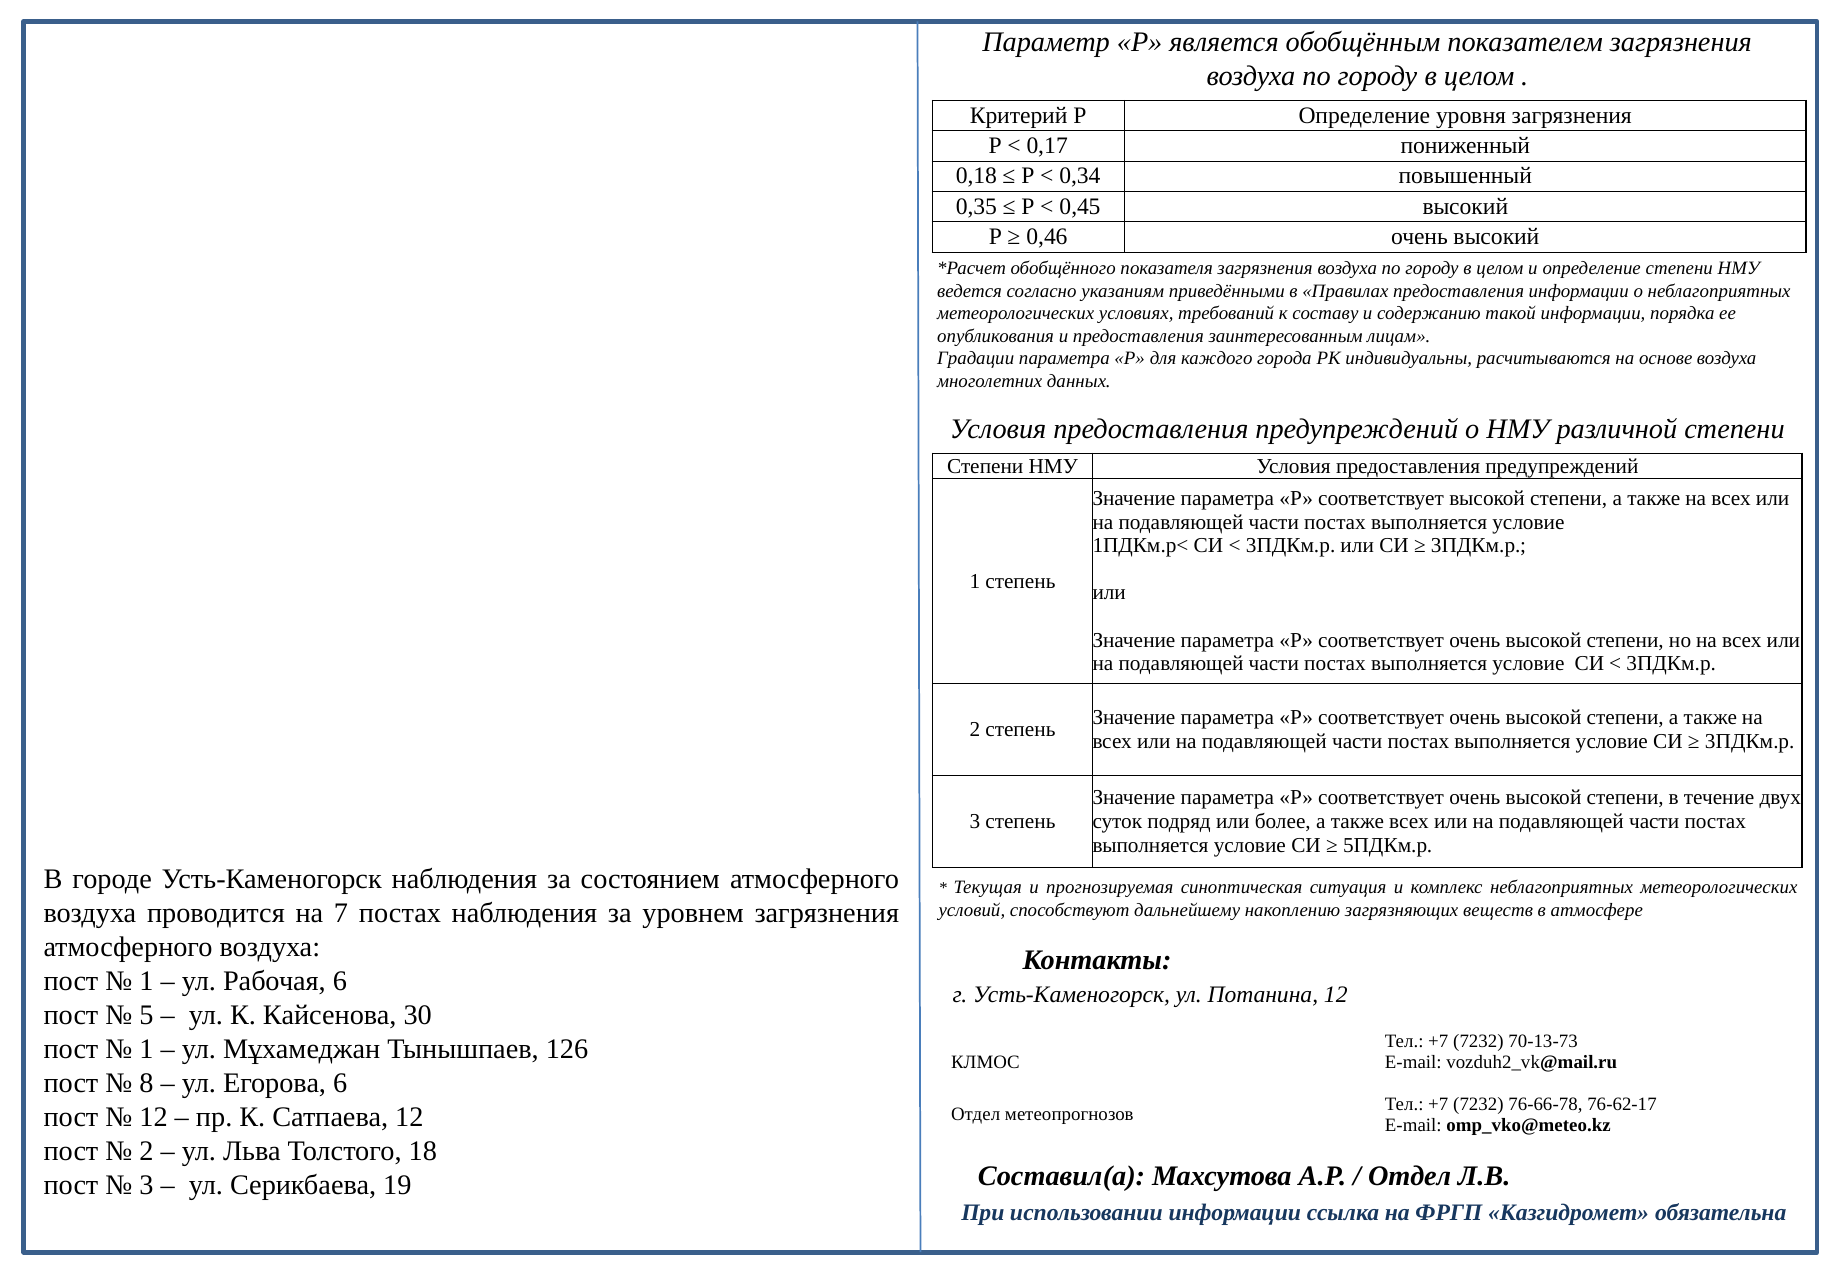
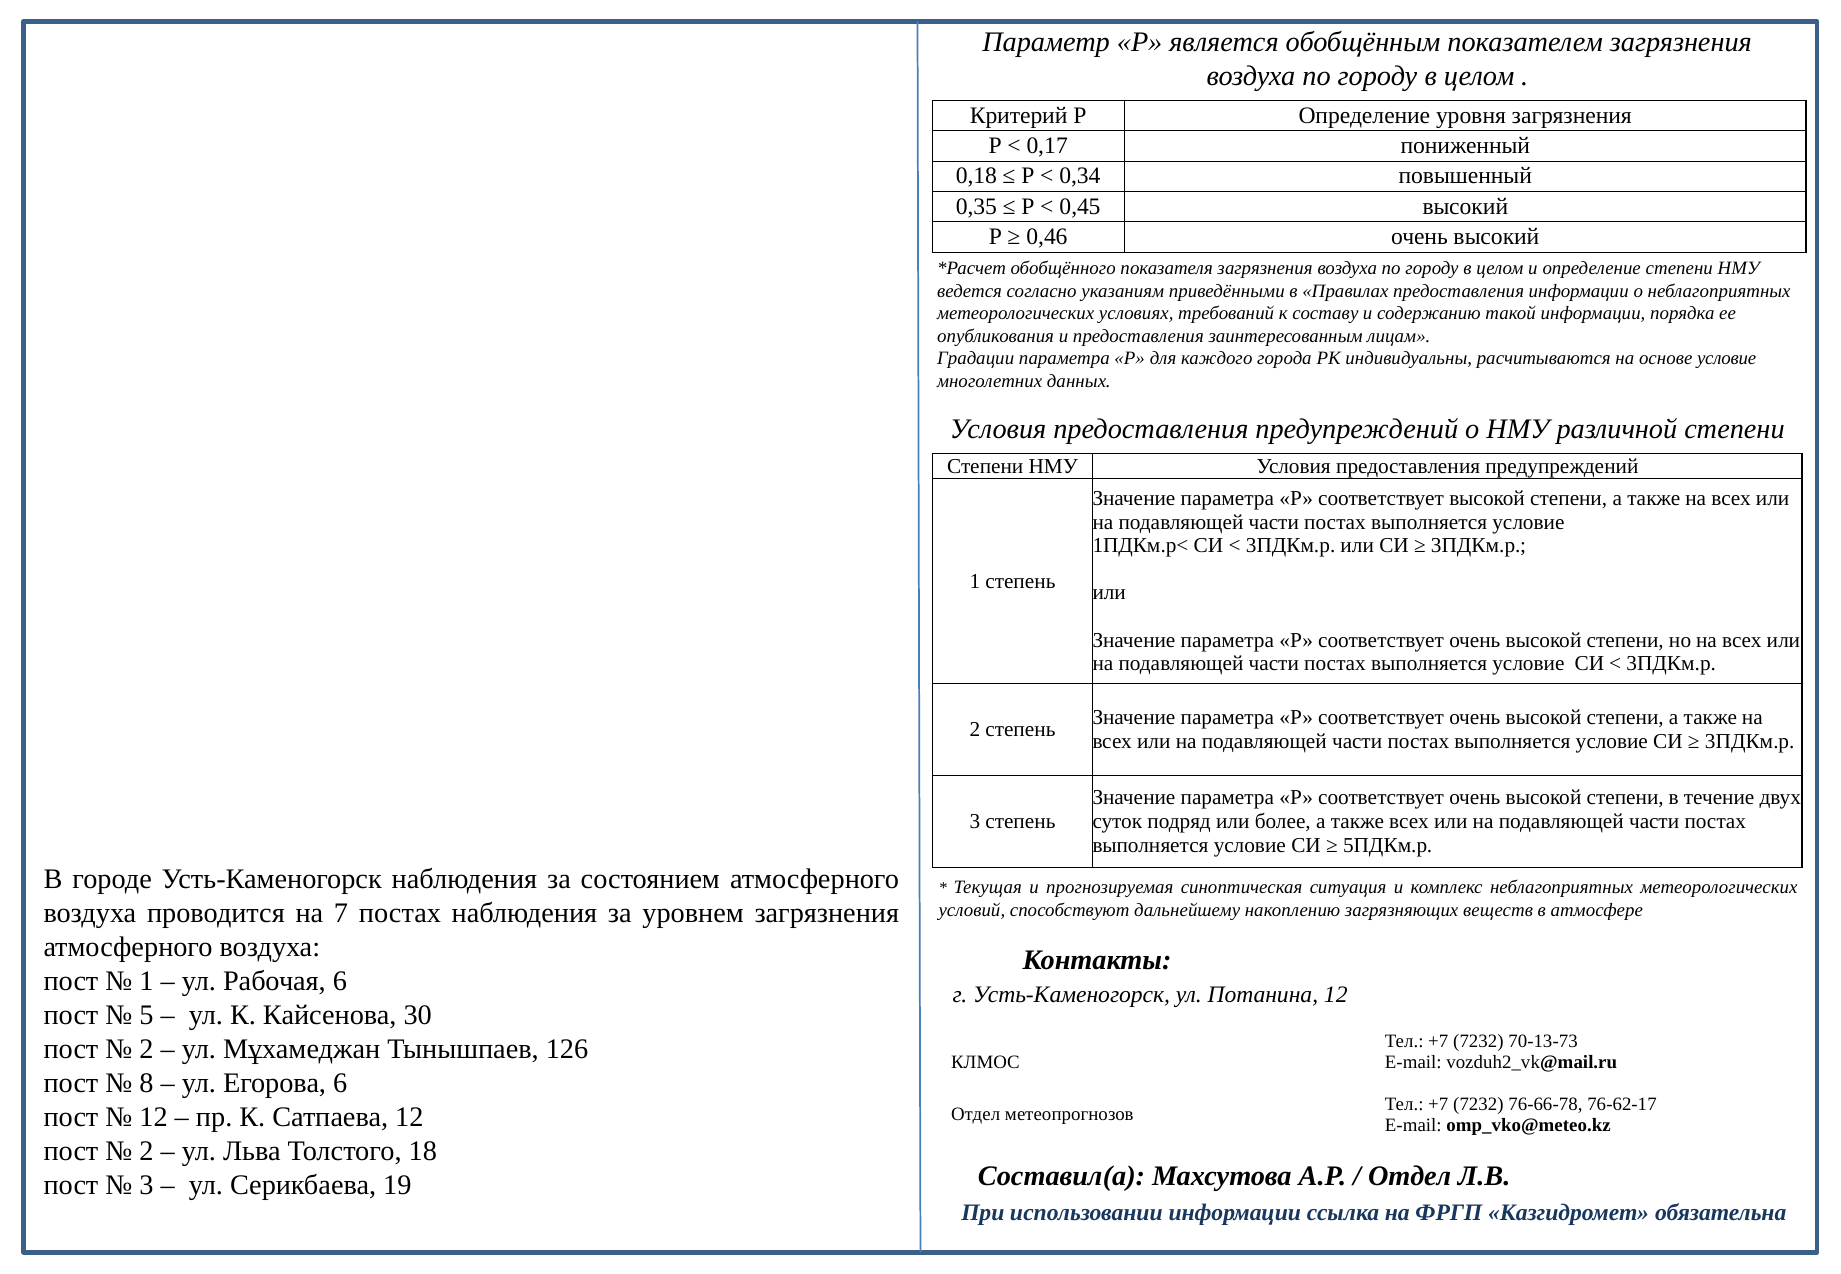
основе воздуха: воздуха -> условие (1727, 359)
1: 1 -> 2 (146, 1050)
